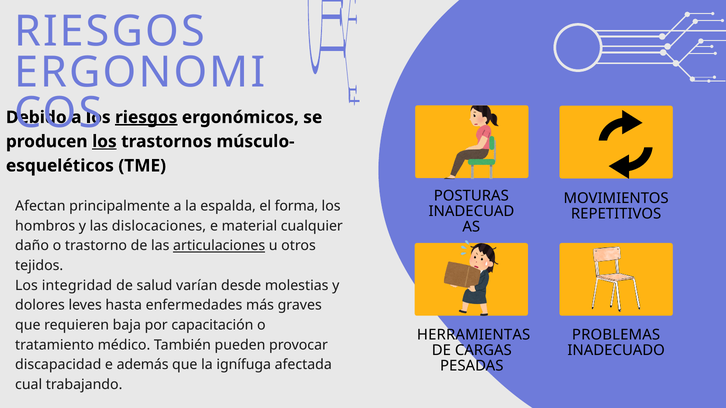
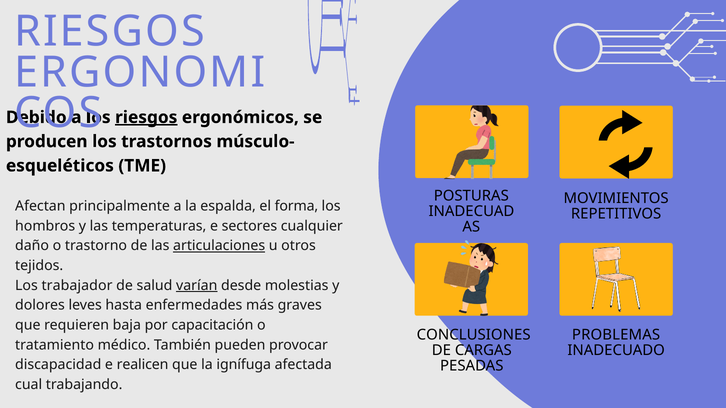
los underline: present -> none (104, 142)
dislocaciones: dislocaciones -> temperaturas (159, 226)
material: material -> sectores (249, 226)
integridad: integridad -> trabajador (77, 286)
varían underline: none -> present (197, 286)
HERRAMIENTAS: HERRAMIENTAS -> CONCLUSIONES (474, 335)
además: además -> realicen (143, 365)
